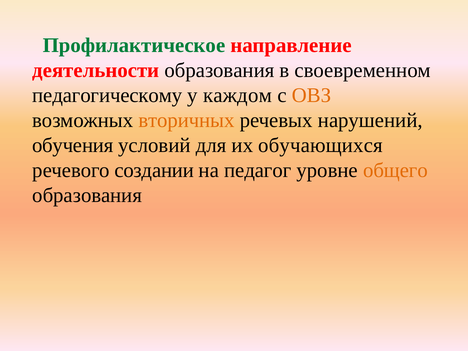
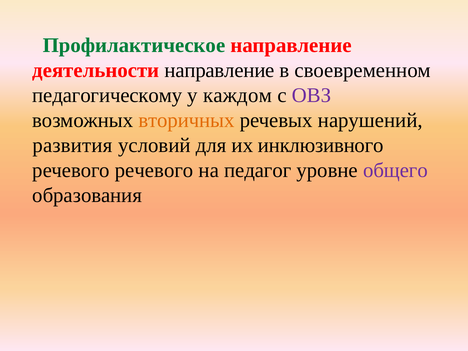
деятельности образования: образования -> направление (220, 70)
ОВЗ colour: orange -> purple (311, 95)
обучения: обучения -> развития (72, 145)
обучающихся: обучающихся -> инклюзивного (321, 145)
речевого создании: создании -> речевого (154, 170)
общего colour: orange -> purple (395, 170)
